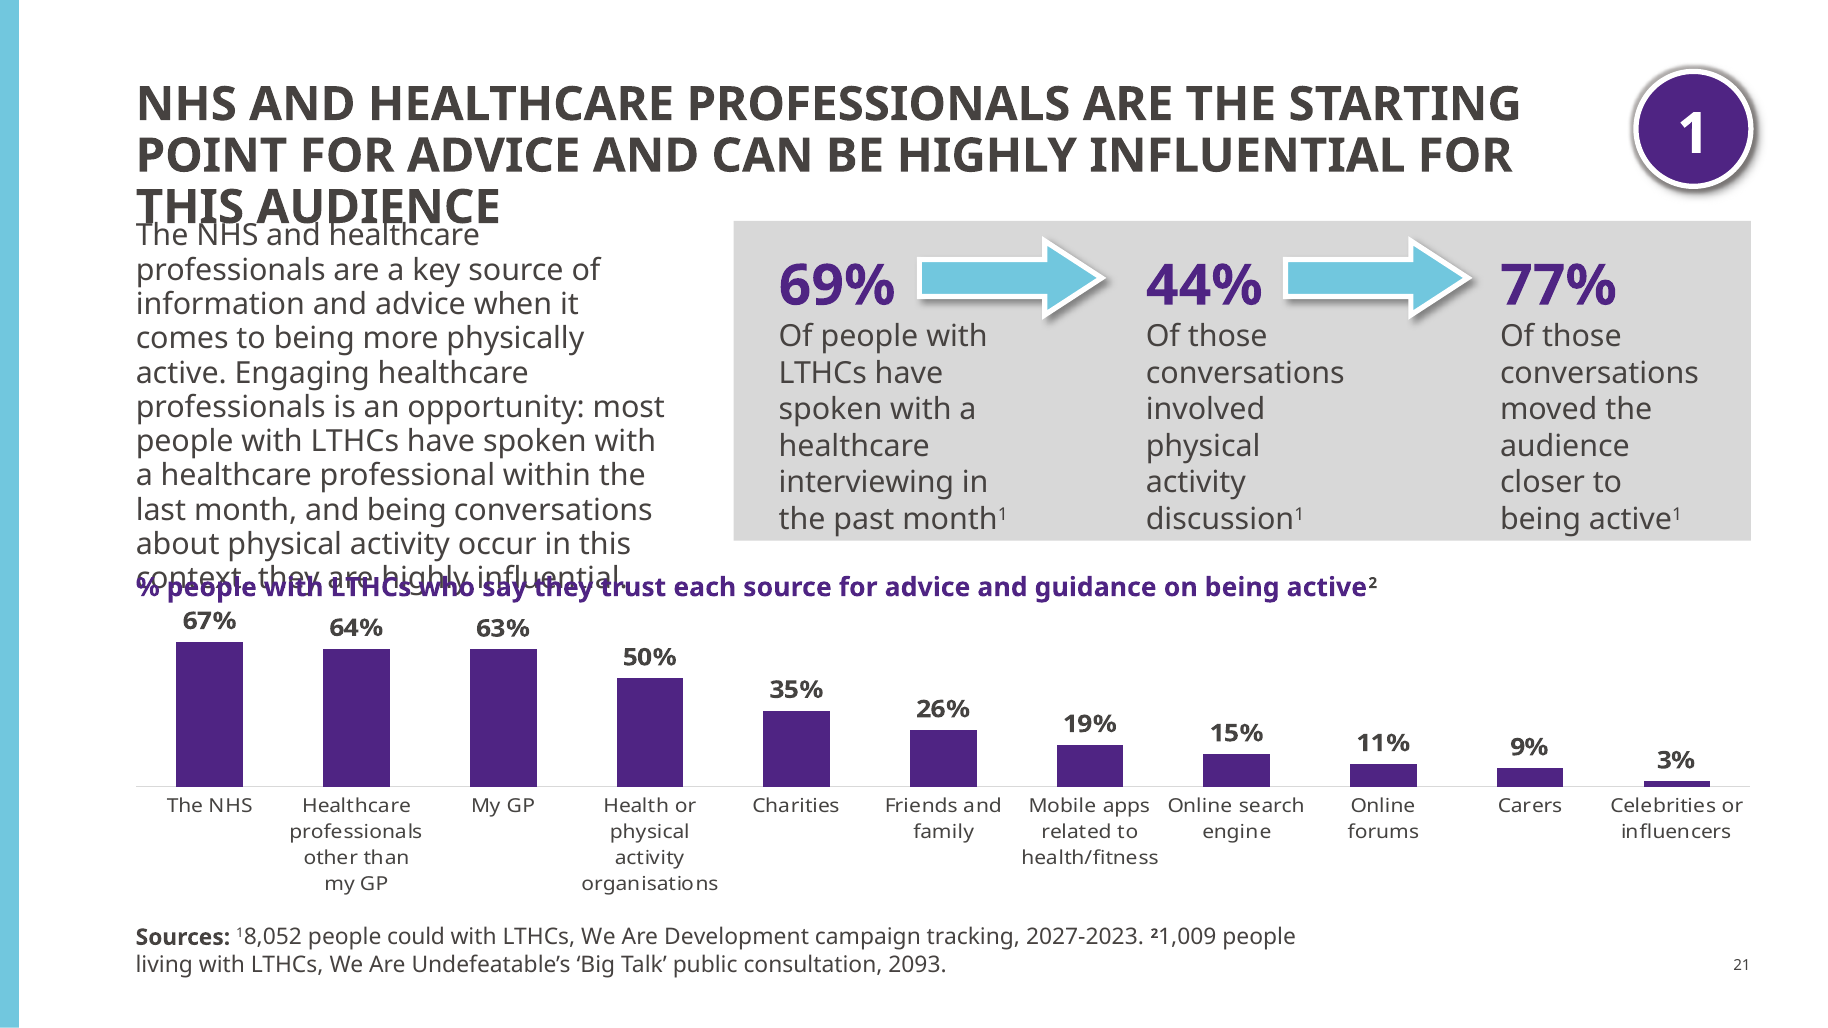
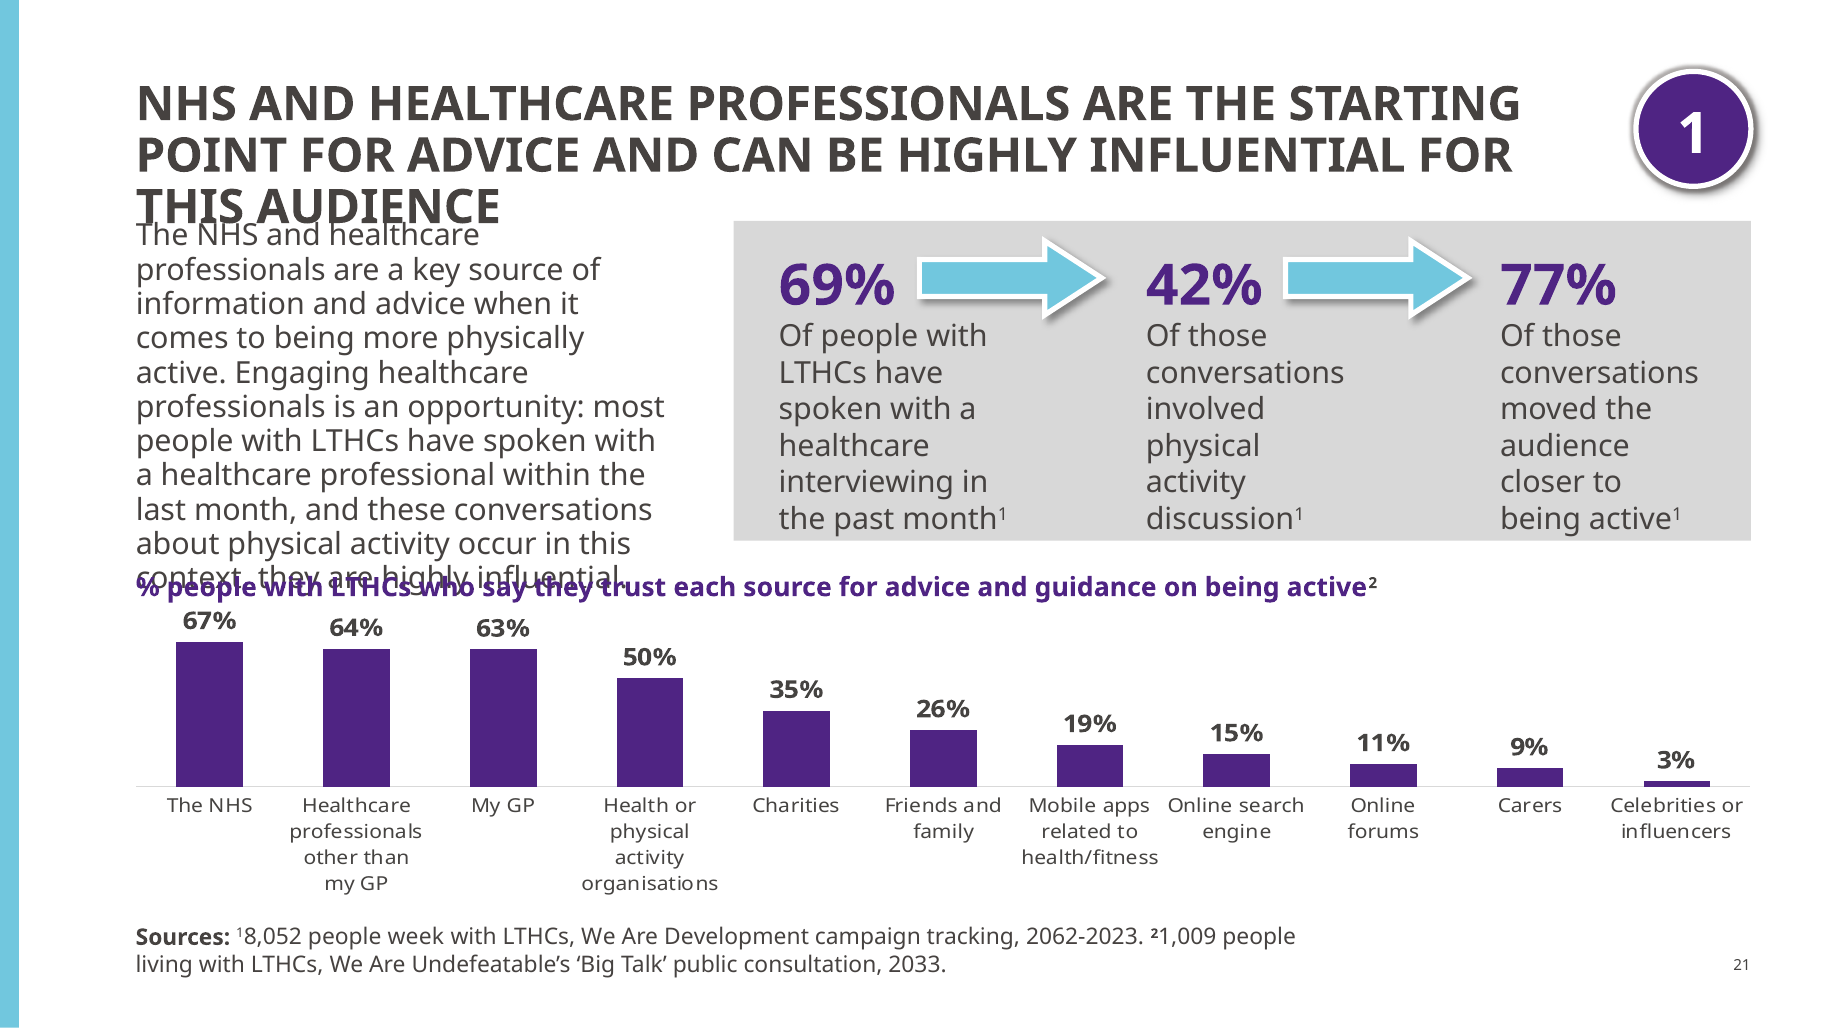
44%: 44% -> 42% (1204, 286)
and being: being -> these (407, 510)
could: could -> week (416, 938)
2027-2023: 2027-2023 -> 2062-2023 (1085, 938)
2093: 2093 -> 2033 (918, 965)
